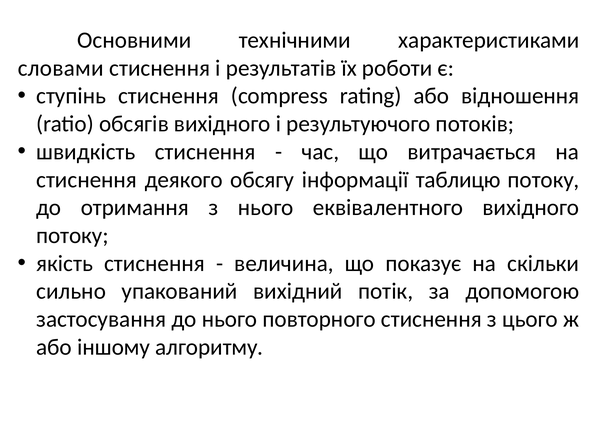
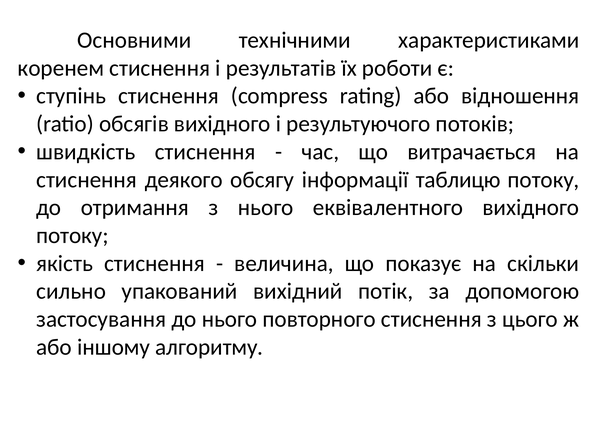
словами: словами -> коренем (61, 68)
